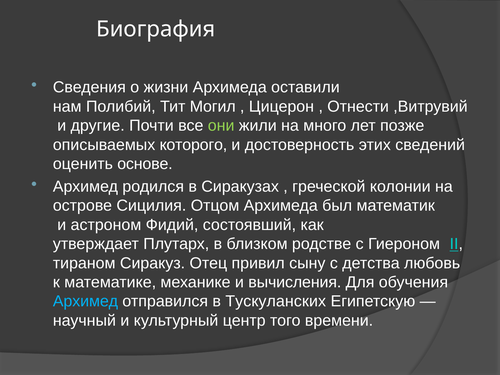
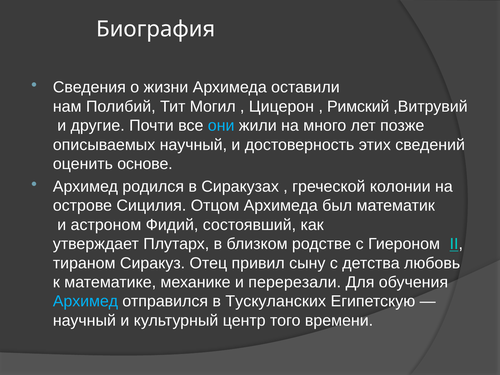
Отнести: Отнести -> Римский (358, 107)
они colour: light green -> light blue (221, 126)
описываемых которого: которого -> научный (193, 145)
вычисления: вычисления -> перерезали (295, 282)
